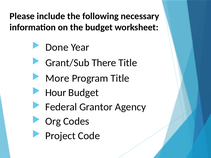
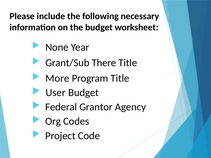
Done: Done -> None (57, 47)
Hour: Hour -> User (56, 93)
